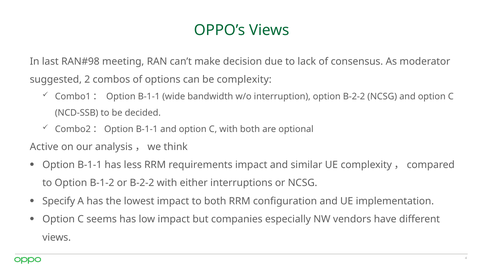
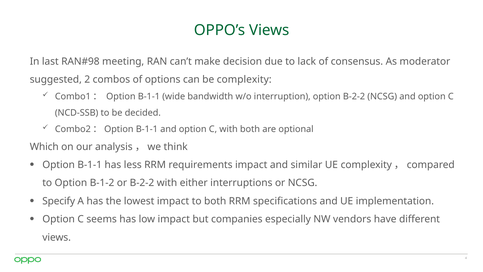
Active: Active -> Which (44, 147)
configuration: configuration -> specifications (285, 201)
